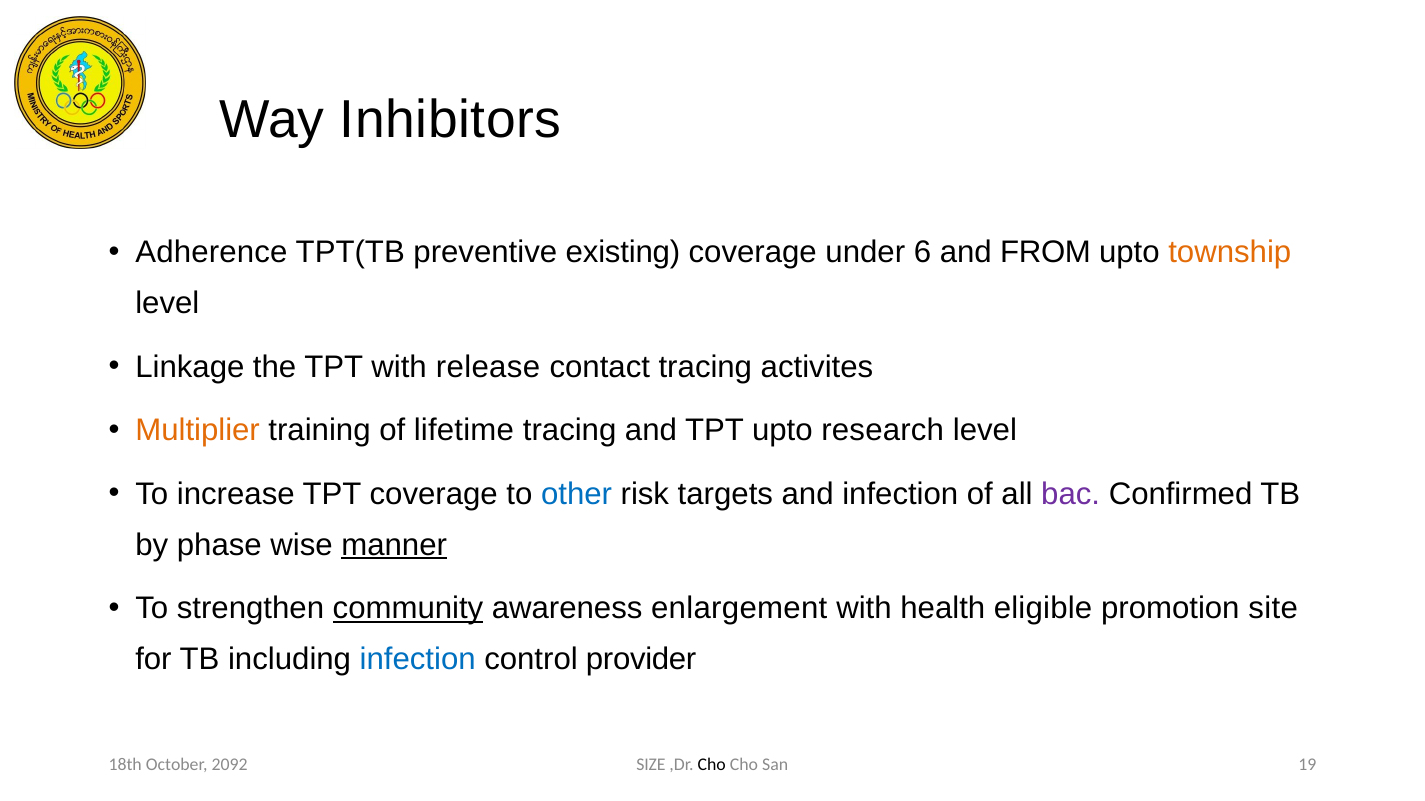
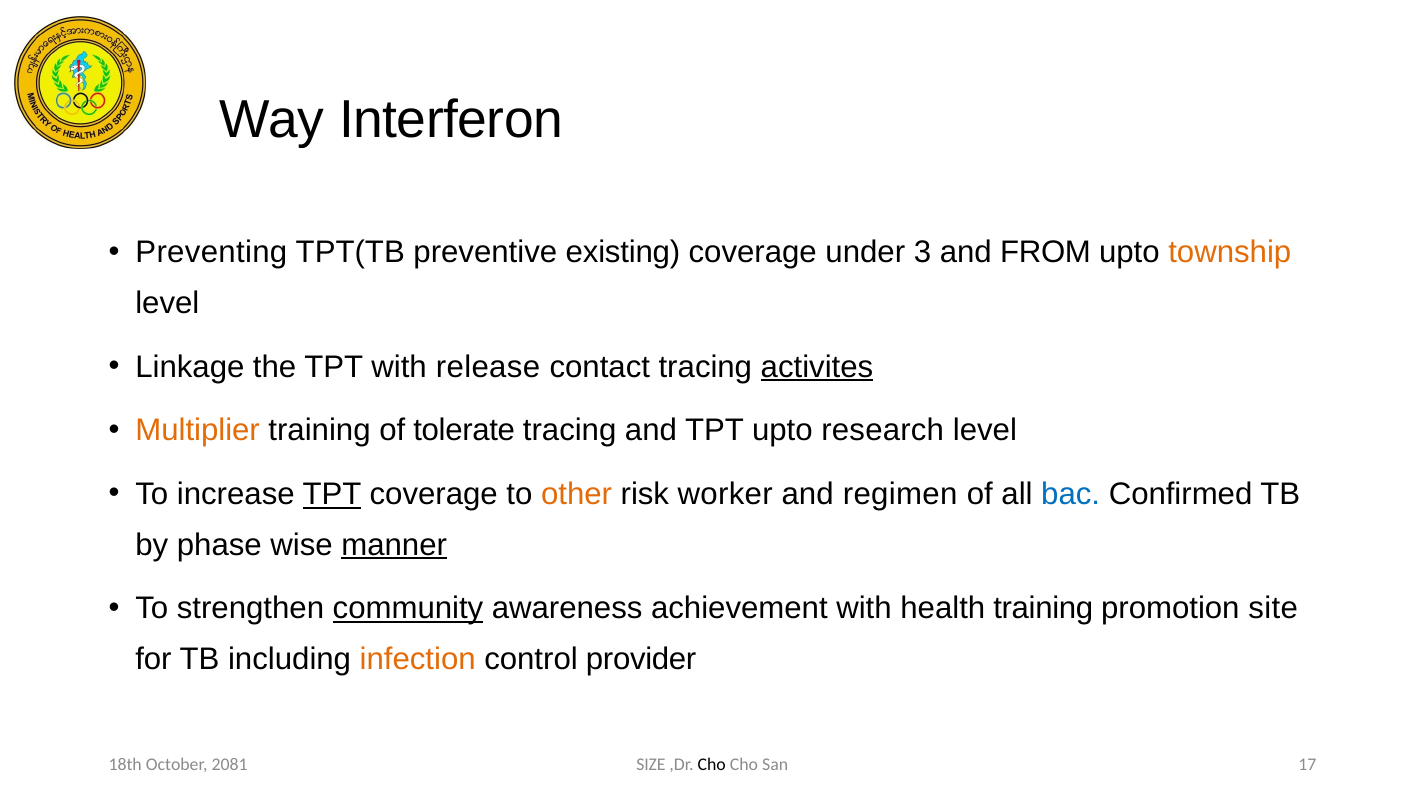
Inhibitors: Inhibitors -> Interferon (451, 120)
Adherence: Adherence -> Preventing (211, 253)
6: 6 -> 3 (923, 253)
activites underline: none -> present (817, 367)
lifetime: lifetime -> tolerate (464, 431)
TPT underline: none -> present (332, 495)
other colour: blue -> orange (577, 495)
targets: targets -> worker (725, 495)
and infection: infection -> regimen (900, 495)
bac colour: purple -> blue (1071, 495)
enlargement: enlargement -> achievement (739, 609)
health eligible: eligible -> training (1043, 609)
infection colour: blue -> orange (418, 659)
19: 19 -> 17 (1307, 765)
2092: 2092 -> 2081 (230, 765)
